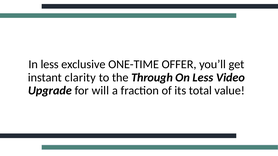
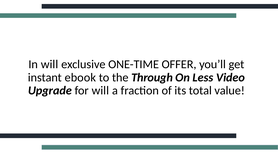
In less: less -> will (50, 64)
clarity: clarity -> ebook (80, 78)
